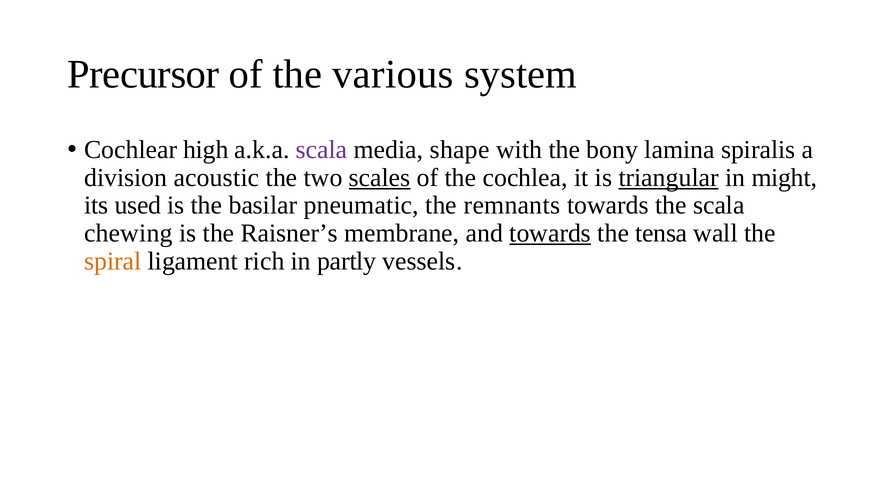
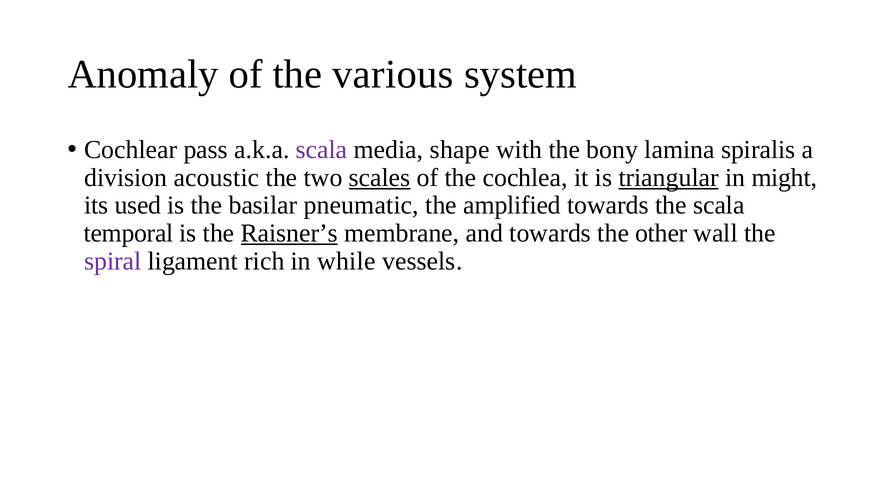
Precursor: Precursor -> Anomaly (143, 74)
high: high -> pass (206, 150)
remnants: remnants -> amplified (512, 206)
chewing: chewing -> temporal (129, 234)
Raisner’s underline: none -> present (289, 234)
towards underline: present -> none (550, 234)
tensa: tensa -> other (661, 234)
spiral colour: orange -> purple (113, 261)
partly: partly -> while (347, 261)
